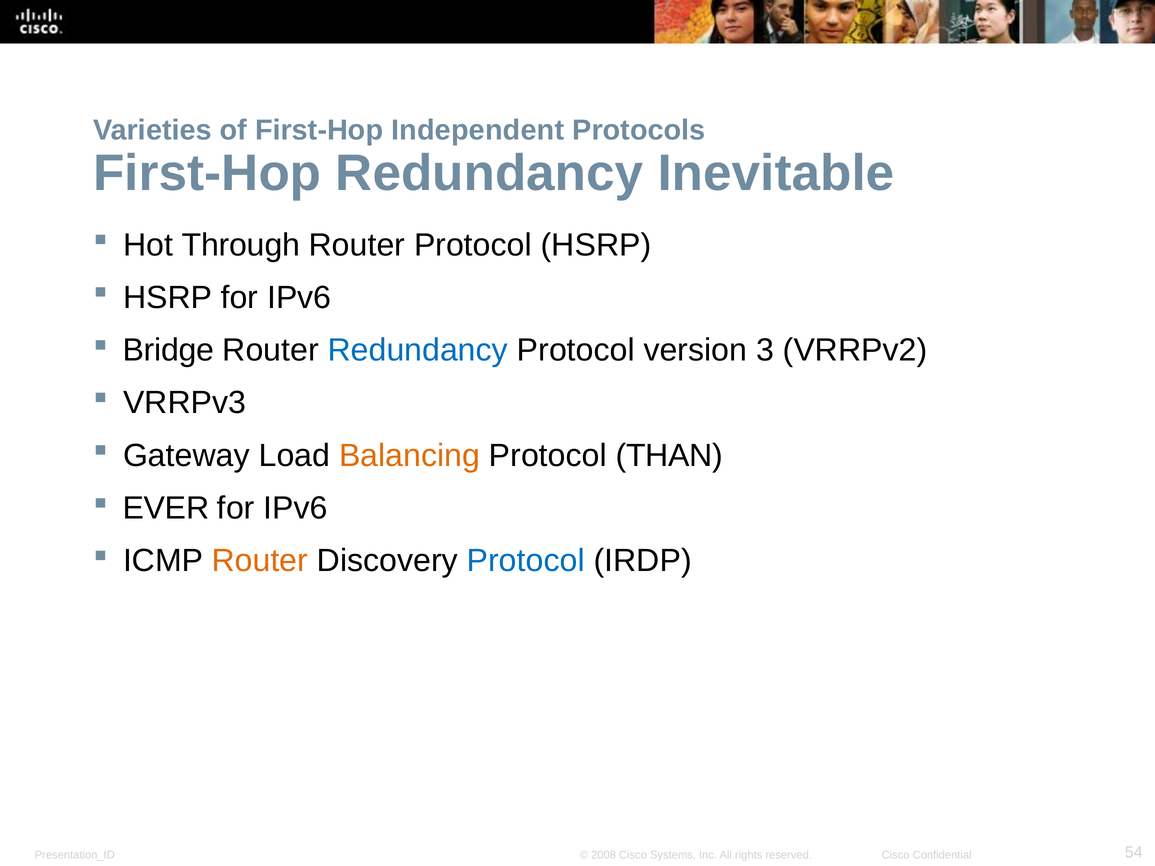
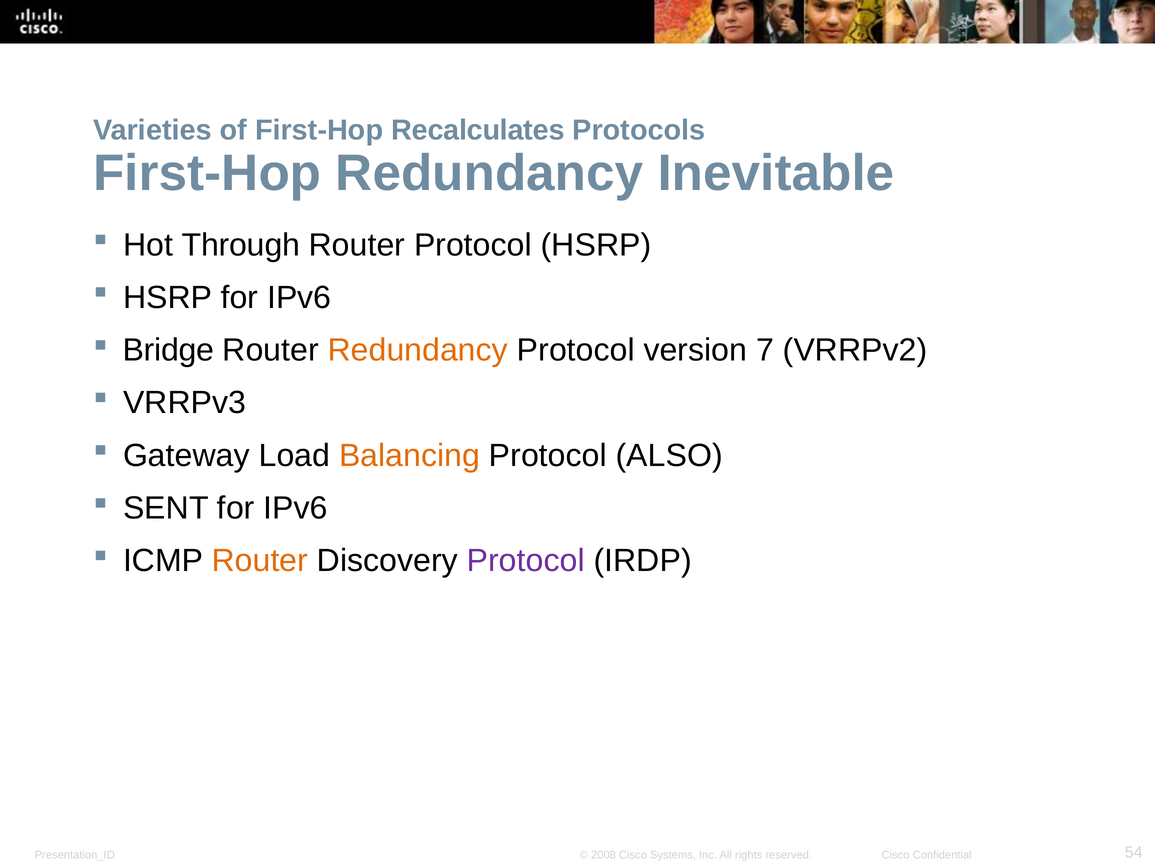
Independent: Independent -> Recalculates (478, 130)
Redundancy colour: blue -> orange (418, 350)
3: 3 -> 7 (765, 350)
THAN: THAN -> ALSO (669, 456)
EVER: EVER -> SENT (166, 508)
Protocol colour: blue -> purple (526, 561)
